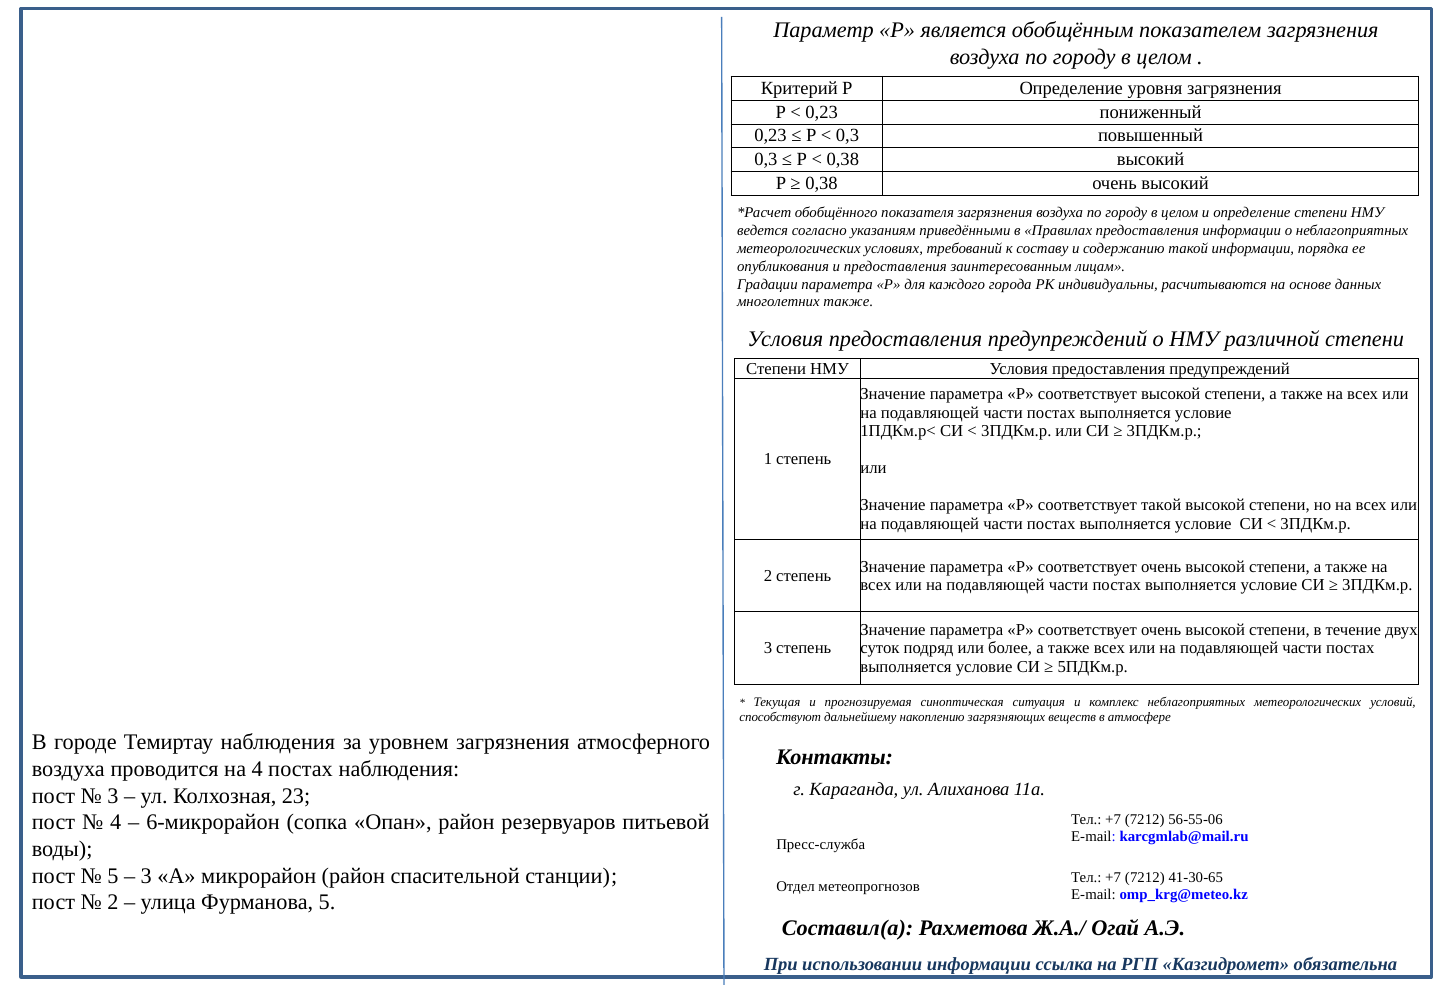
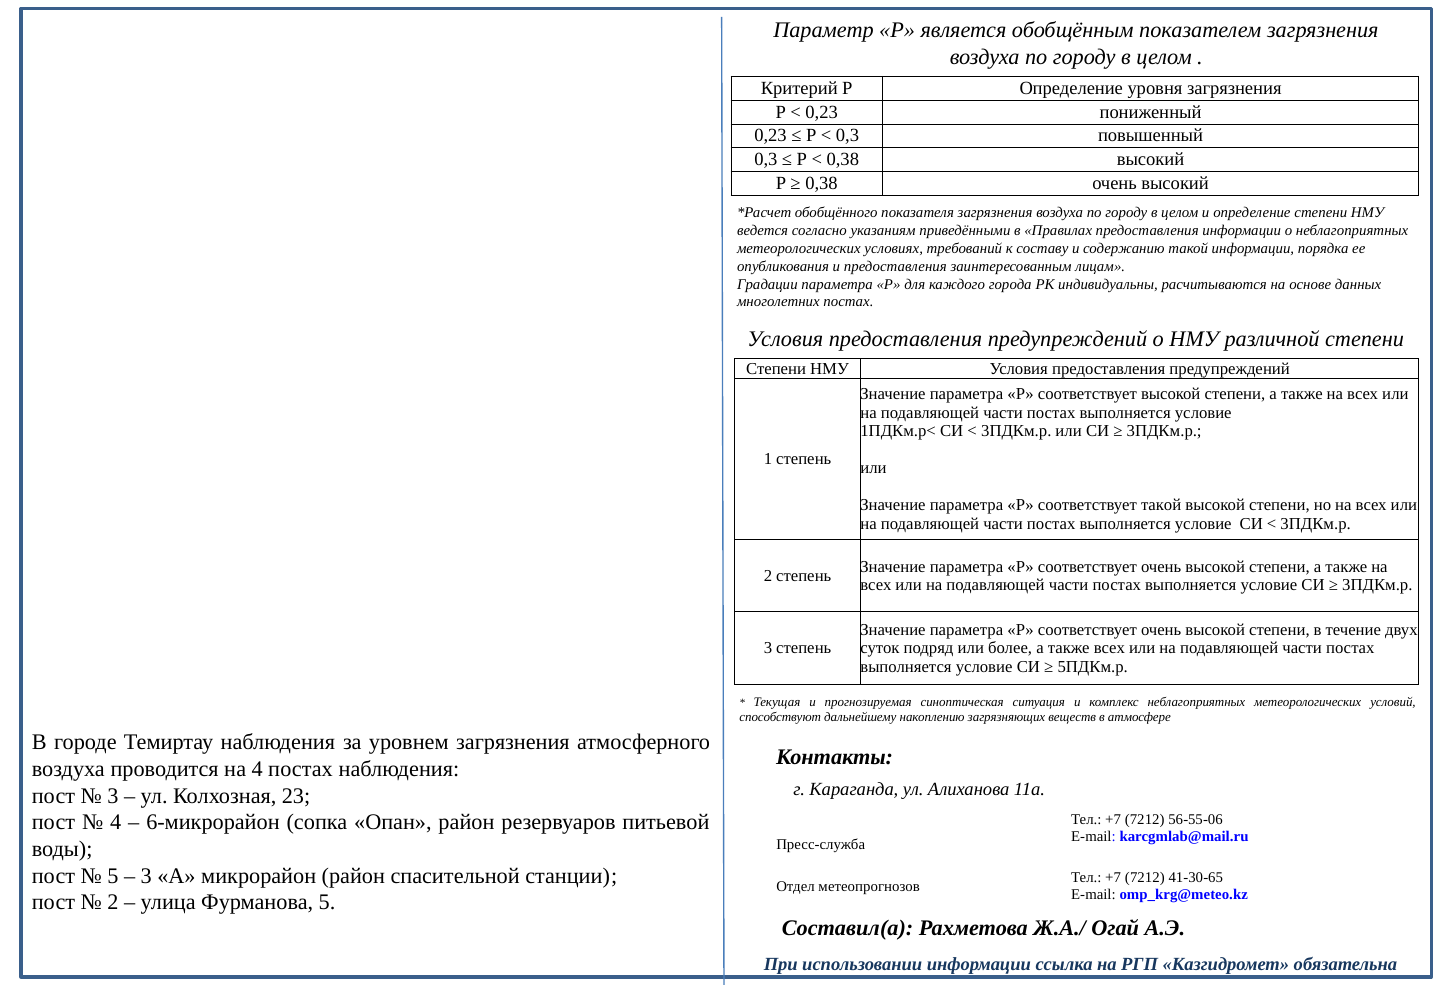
многолетних также: также -> постах (848, 302)
